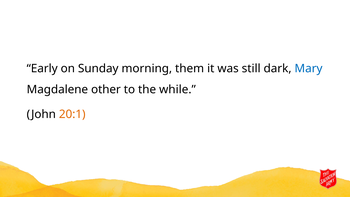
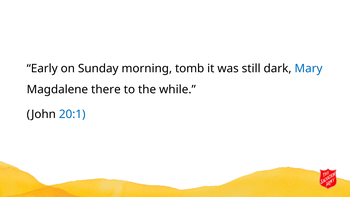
them: them -> tomb (190, 69)
other: other -> there (106, 90)
20:1 colour: orange -> blue (72, 114)
